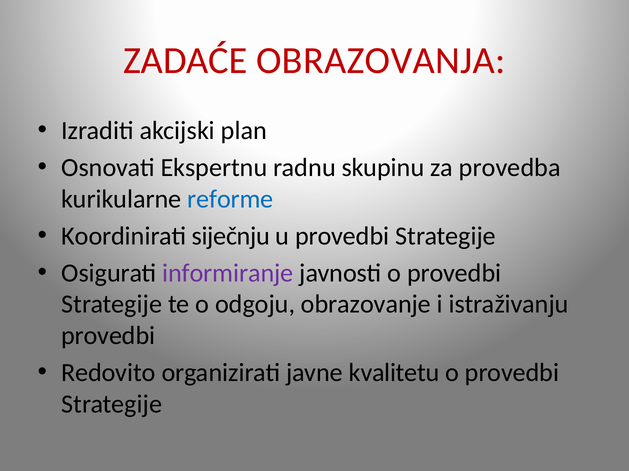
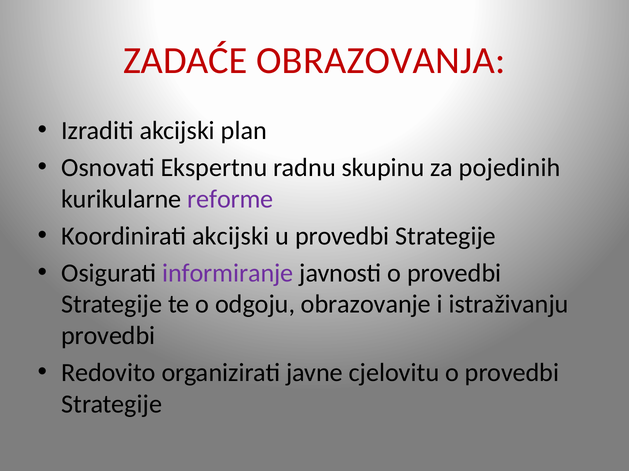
provedba: provedba -> pojedinih (510, 168)
reforme colour: blue -> purple (230, 199)
Koordinirati siječnju: siječnju -> akcijski (231, 236)
kvalitetu: kvalitetu -> cjelovitu (394, 373)
